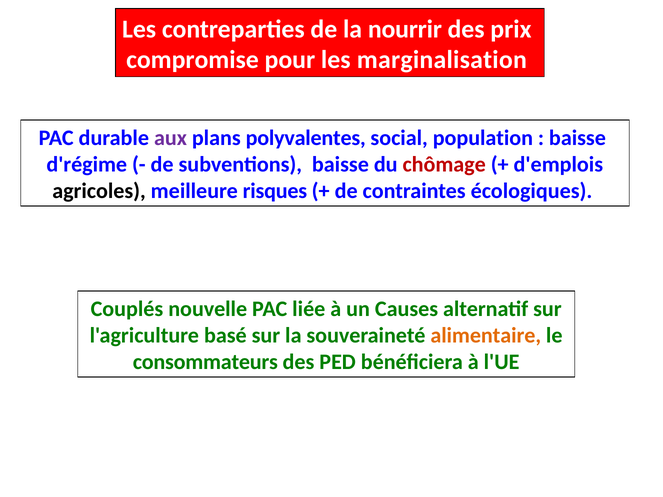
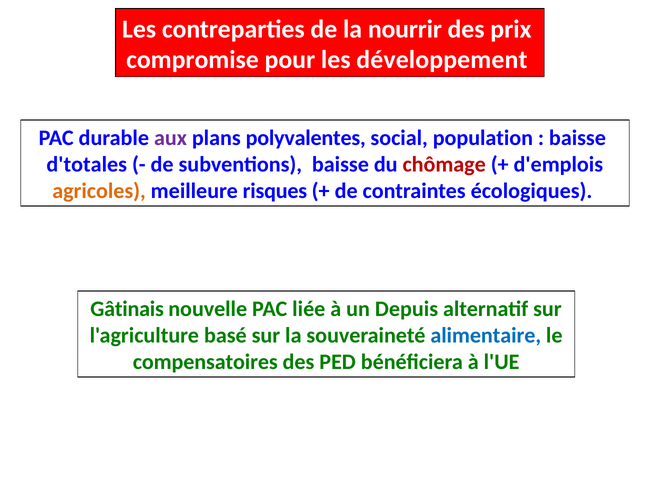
marginalisation: marginalisation -> développement (442, 60)
d'régime: d'régime -> d'totales (87, 165)
agricoles colour: black -> orange (99, 191)
Couplés: Couplés -> Gâtinais (127, 309)
Causes: Causes -> Depuis (407, 309)
alimentaire colour: orange -> blue (486, 336)
consommateurs: consommateurs -> compensatoires (205, 362)
